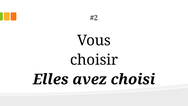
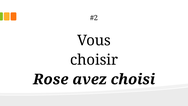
Elles: Elles -> Rose (51, 79)
